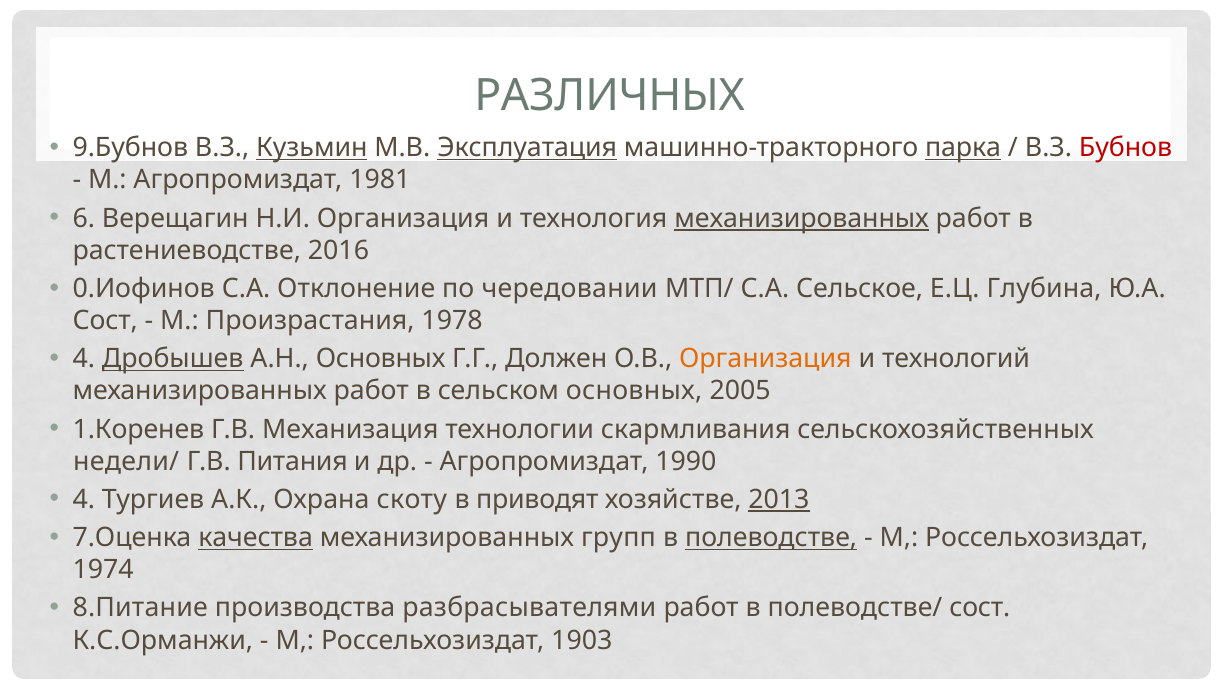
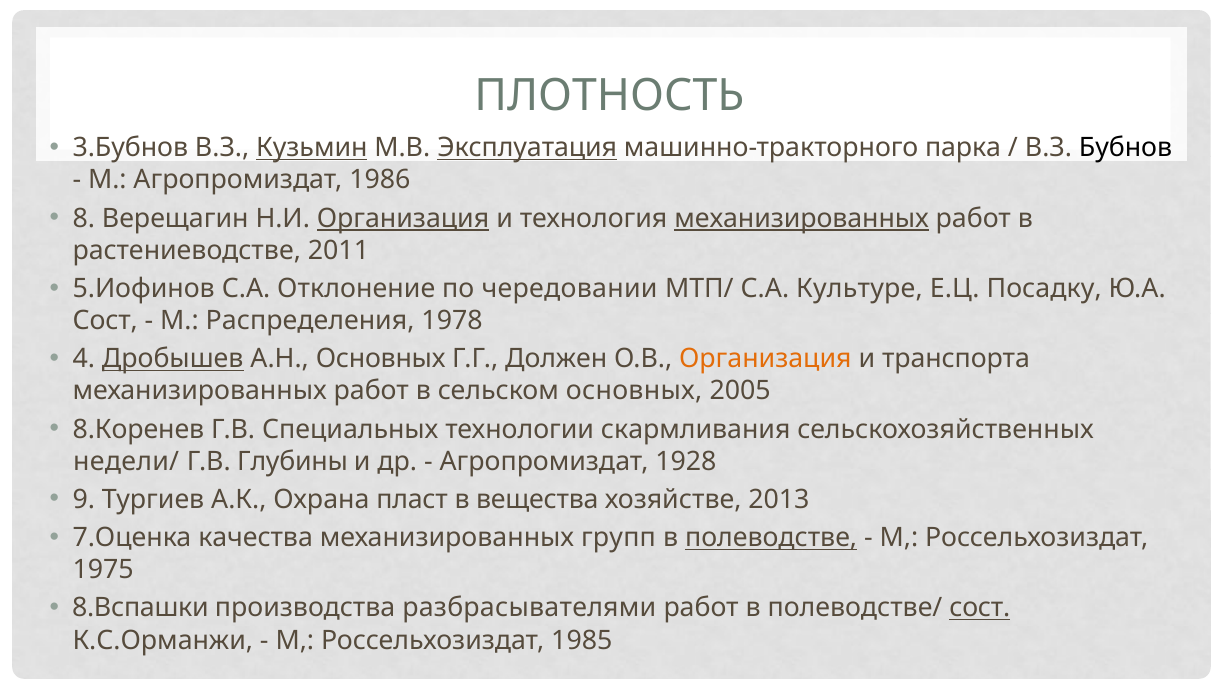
РАЗЛИЧНЫХ: РАЗЛИЧНЫХ -> ПЛОТНОСТЬ (609, 96)
9.Бубнов: 9.Бубнов -> 3.Бубнов (130, 148)
парка underline: present -> none (963, 148)
Бубнов colour: red -> black (1126, 148)
1981: 1981 -> 1986 (380, 180)
6: 6 -> 8 (84, 218)
Организация underline: none -> present (403, 218)
2016: 2016 -> 2011 (338, 250)
0.Иофинов: 0.Иофинов -> 5.Иофинов (144, 289)
Сельское: Сельское -> Культуре (859, 289)
Глубина: Глубина -> Посадку (1044, 289)
Произрастания: Произрастания -> Распределения (310, 321)
технологий: технологий -> транспорта (956, 359)
1.Коренев: 1.Коренев -> 8.Коренев (138, 429)
Механизация: Механизация -> Специальных (350, 429)
Питания: Питания -> Глубины (292, 461)
1990: 1990 -> 1928 (686, 461)
4: 4 -> 9 (84, 500)
скоту: скоту -> пласт (412, 500)
приводят: приводят -> вещества (537, 500)
2013 underline: present -> none (779, 500)
качества underline: present -> none (256, 538)
1974: 1974 -> 1975 (103, 570)
8.Питание: 8.Питание -> 8.Вспашки (140, 608)
сост underline: none -> present (980, 608)
1903: 1903 -> 1985 (582, 640)
